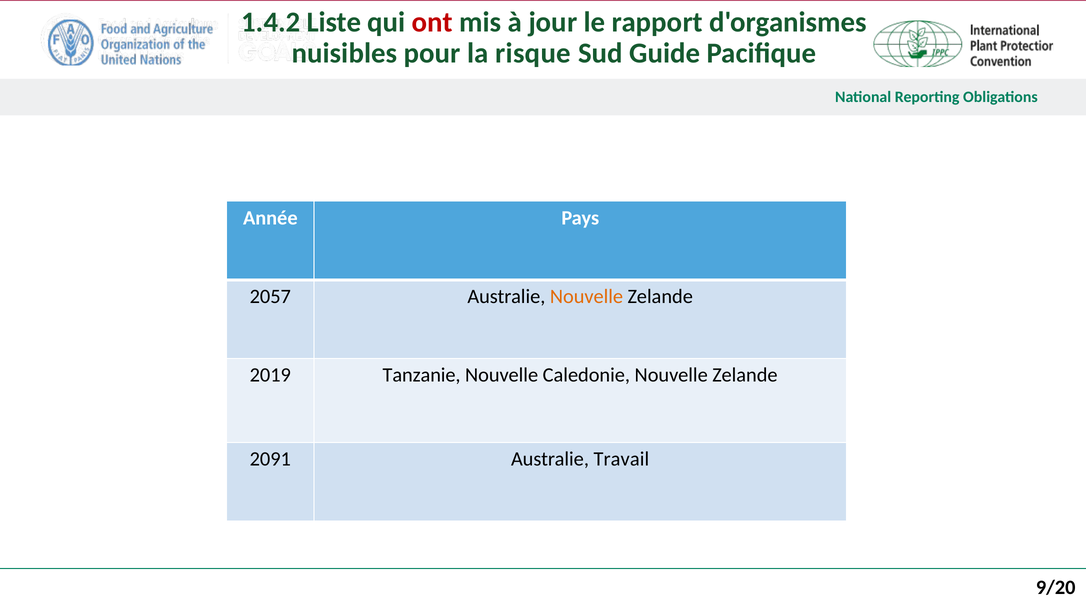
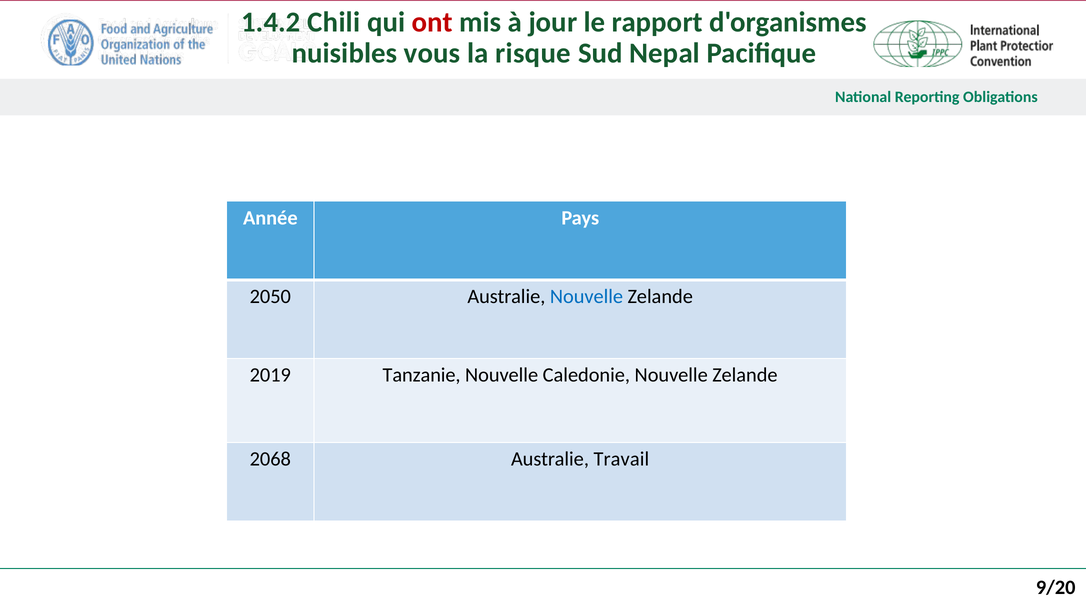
Liste: Liste -> Chili (334, 22)
pour: pour -> vous (432, 53)
Guide: Guide -> Nepal (665, 53)
2057: 2057 -> 2050 (270, 296)
Nouvelle colour: orange -> blue (587, 296)
2091: 2091 -> 2068 (270, 459)
